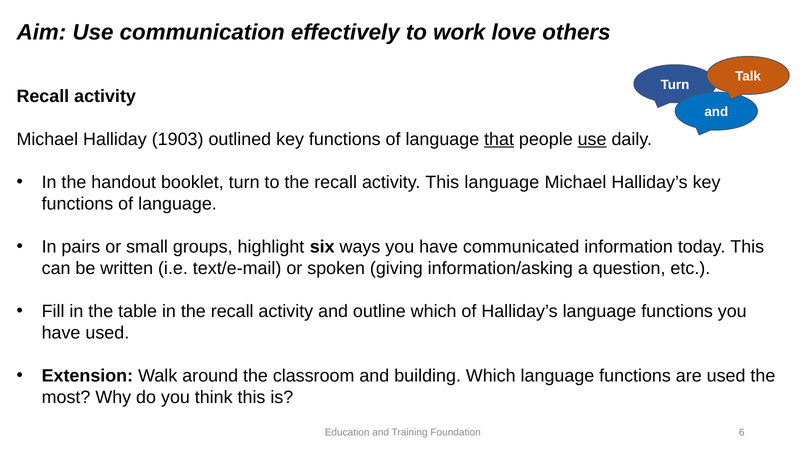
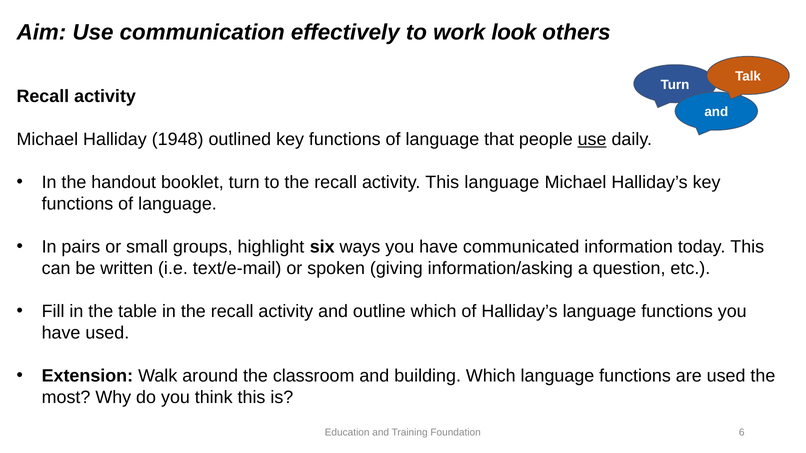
love: love -> look (514, 32)
1903: 1903 -> 1948 (178, 139)
that underline: present -> none (499, 139)
